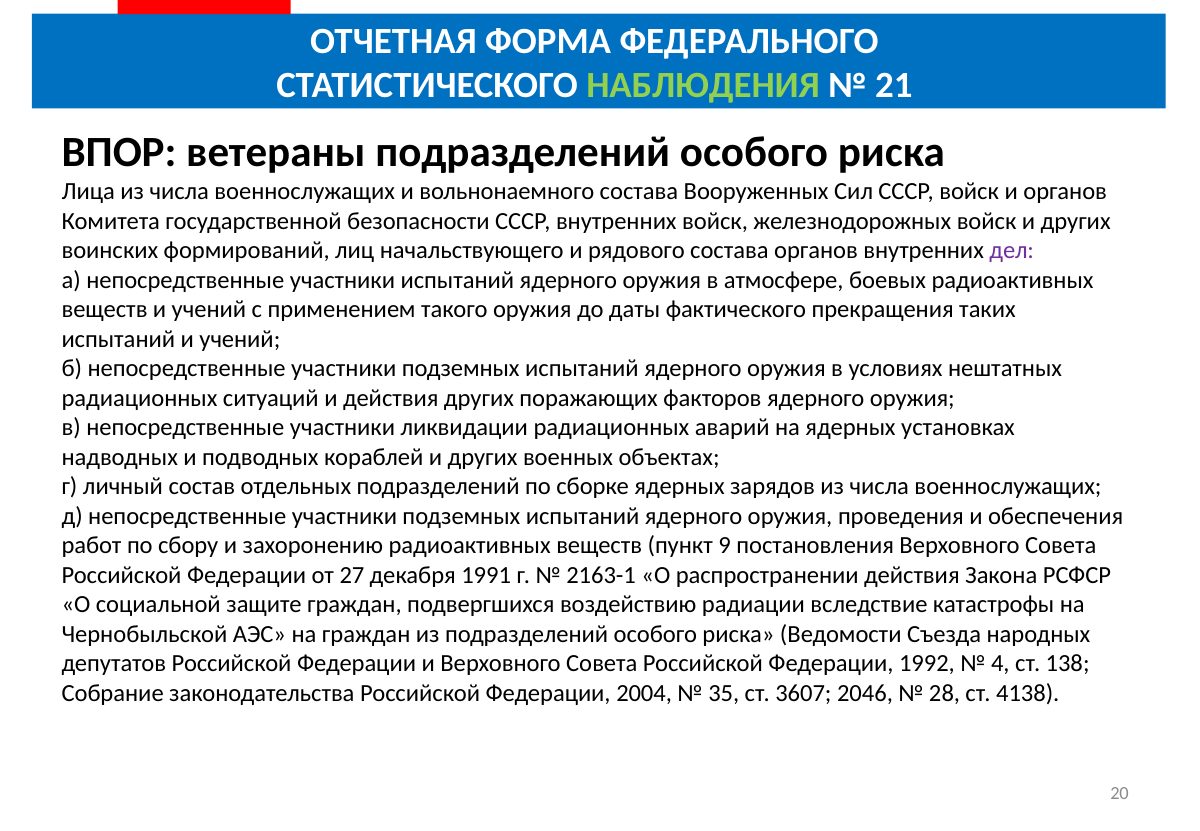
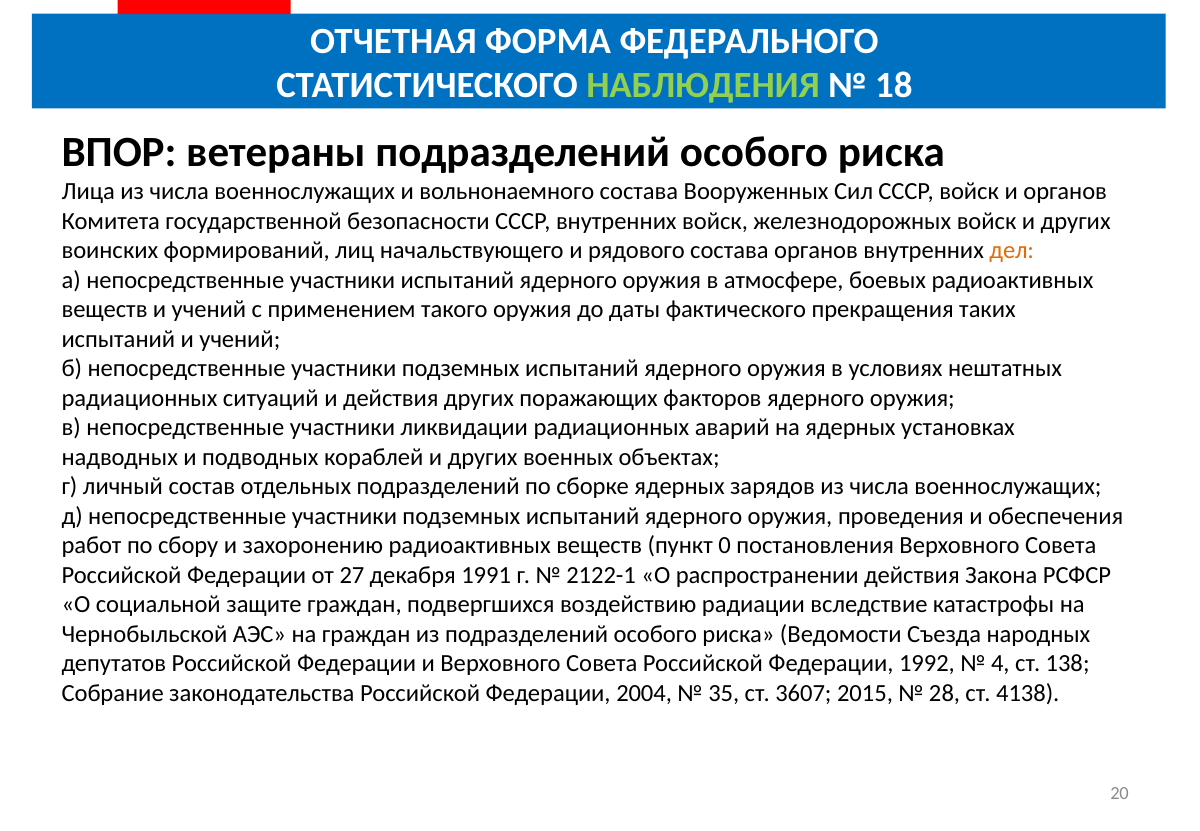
21: 21 -> 18 (894, 86)
дел colour: purple -> orange (1012, 250)
9: 9 -> 0 (725, 546)
2163-1: 2163-1 -> 2122-1 (601, 575)
2046: 2046 -> 2015 (865, 693)
